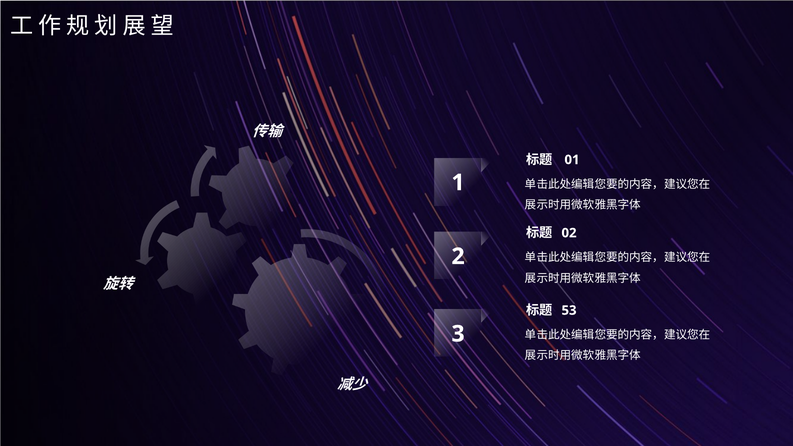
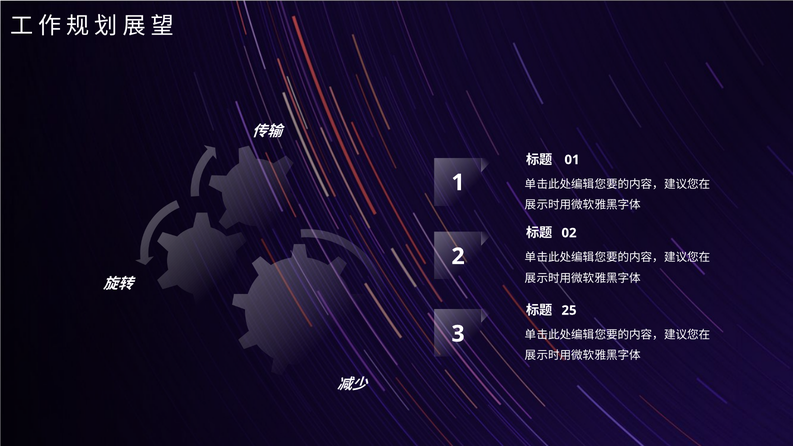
53: 53 -> 25 (569, 310)
